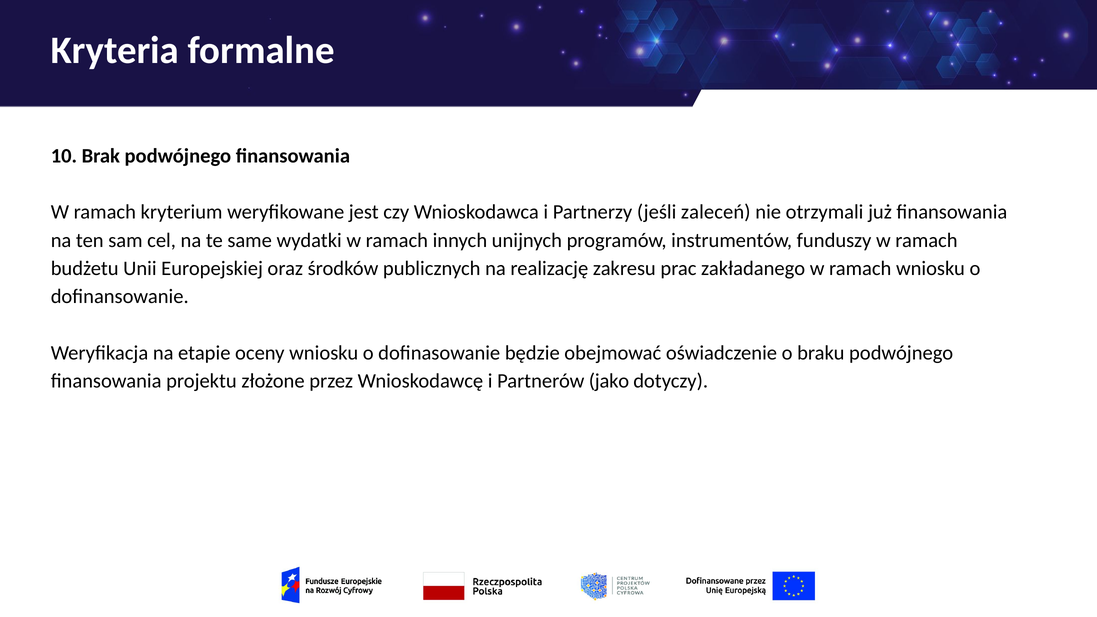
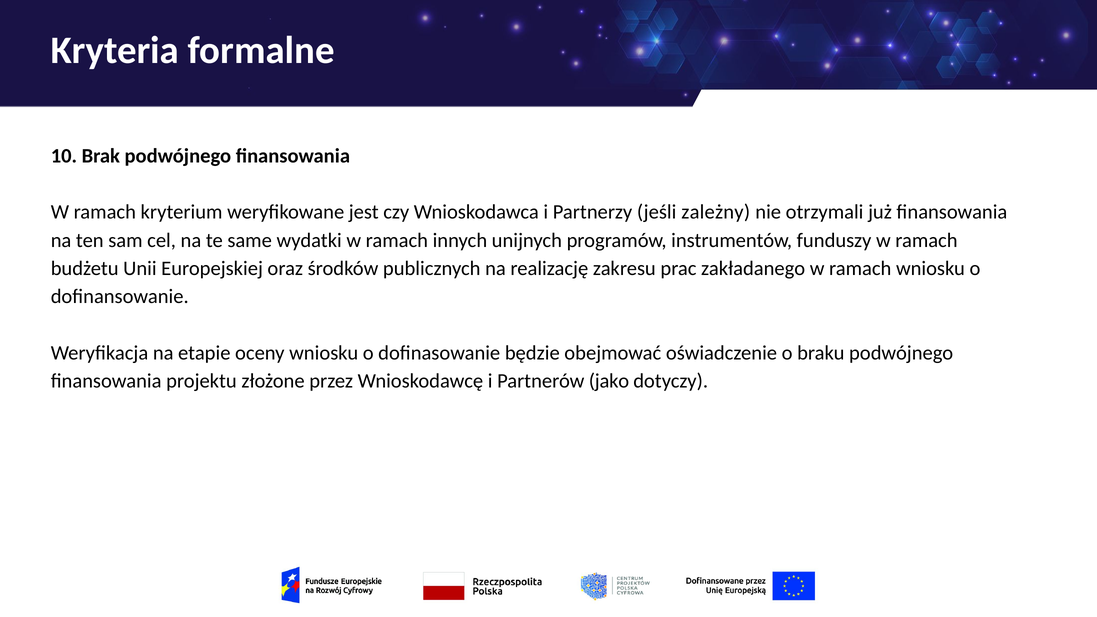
zaleceń: zaleceń -> zależny (716, 212)
